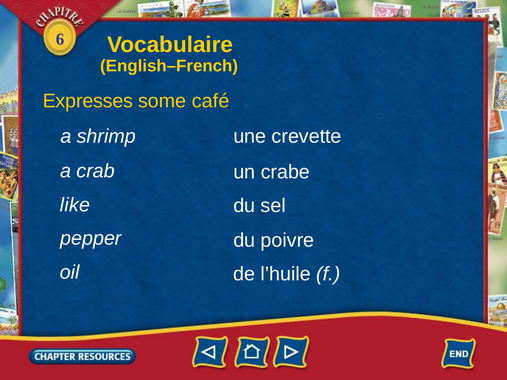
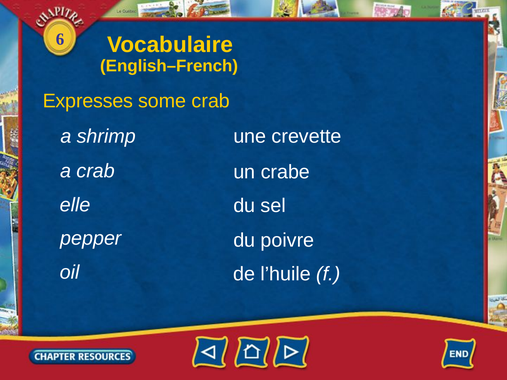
some café: café -> crab (211, 101)
like: like -> elle (75, 205)
